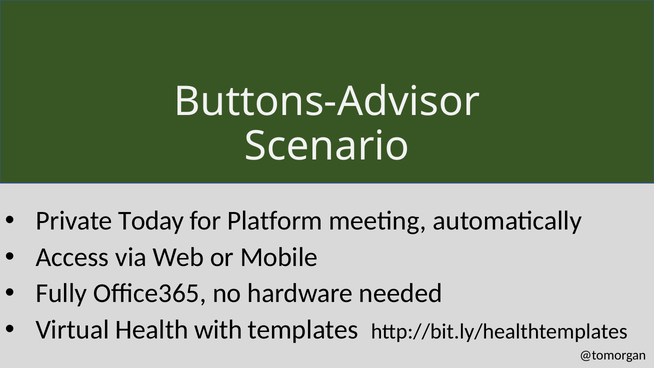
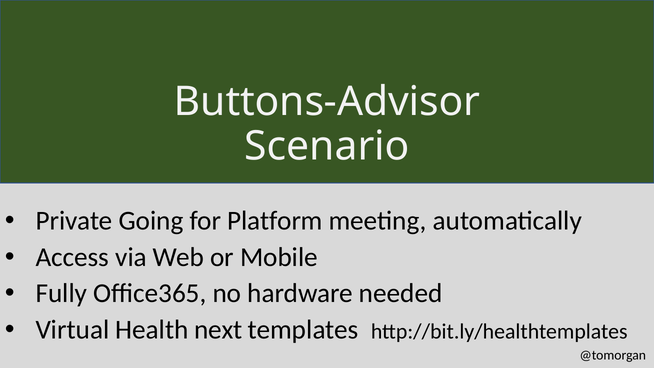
Today: Today -> Going (151, 221)
with: with -> next (218, 330)
